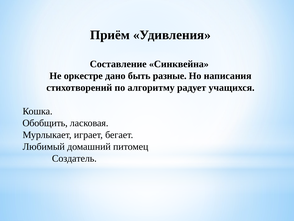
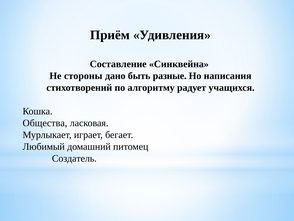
оркестре: оркестре -> стороны (83, 76)
Обобщить: Обобщить -> Общества (45, 123)
